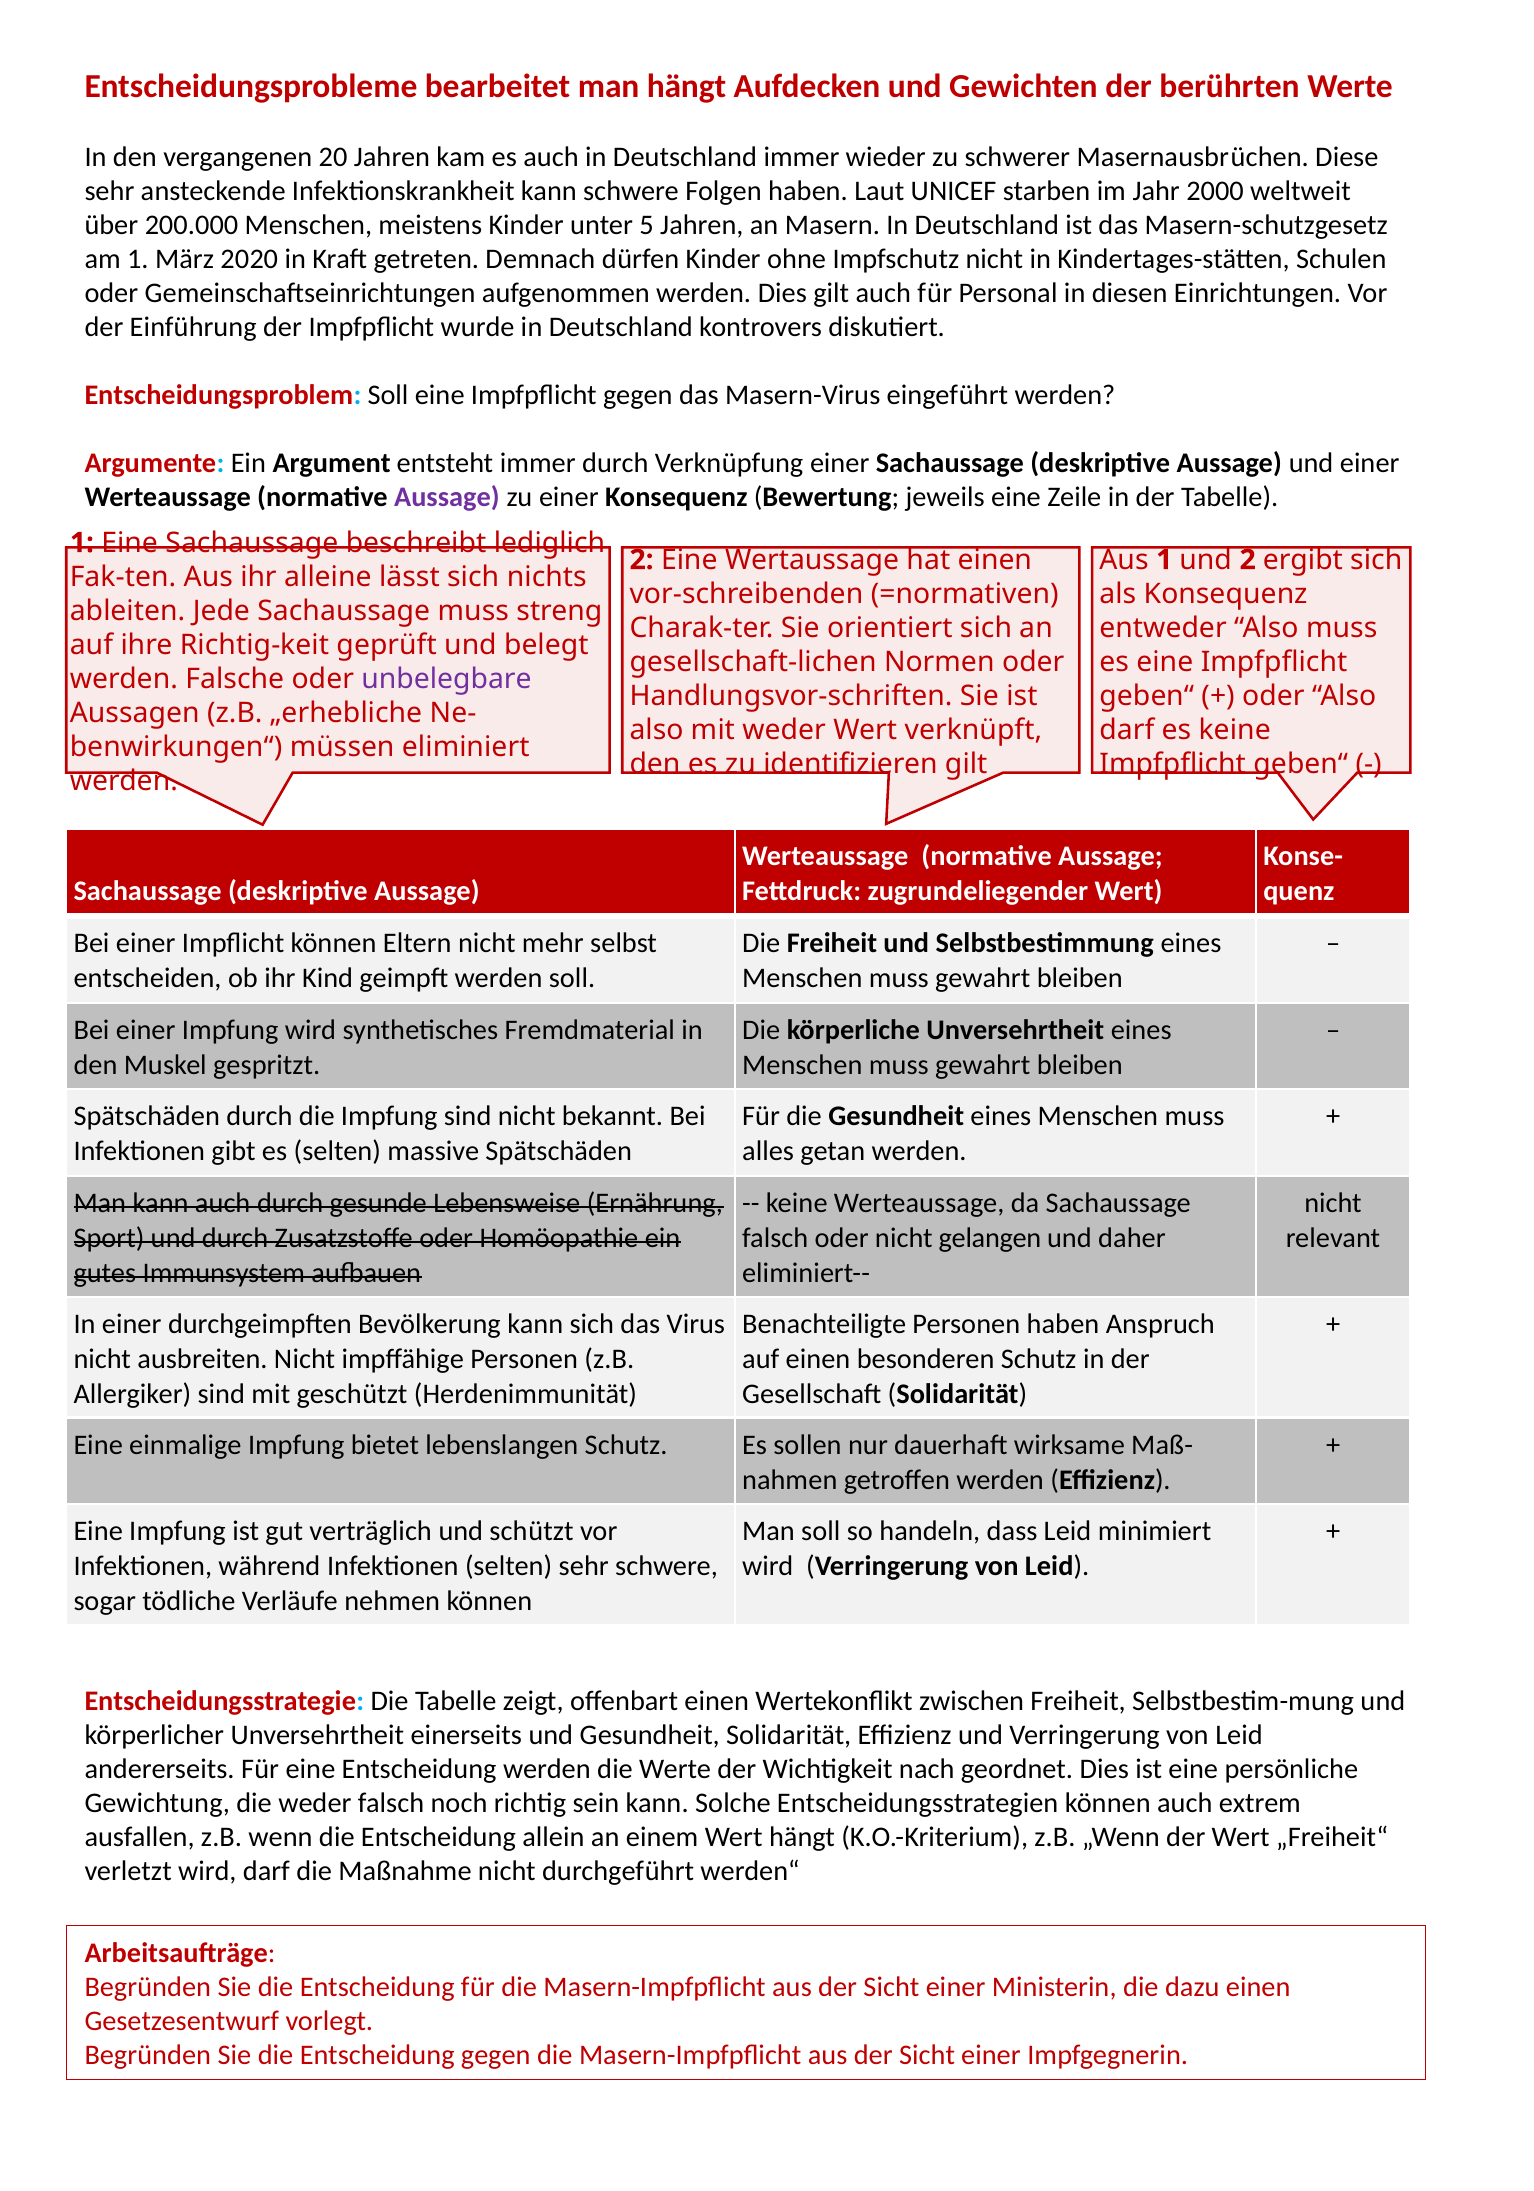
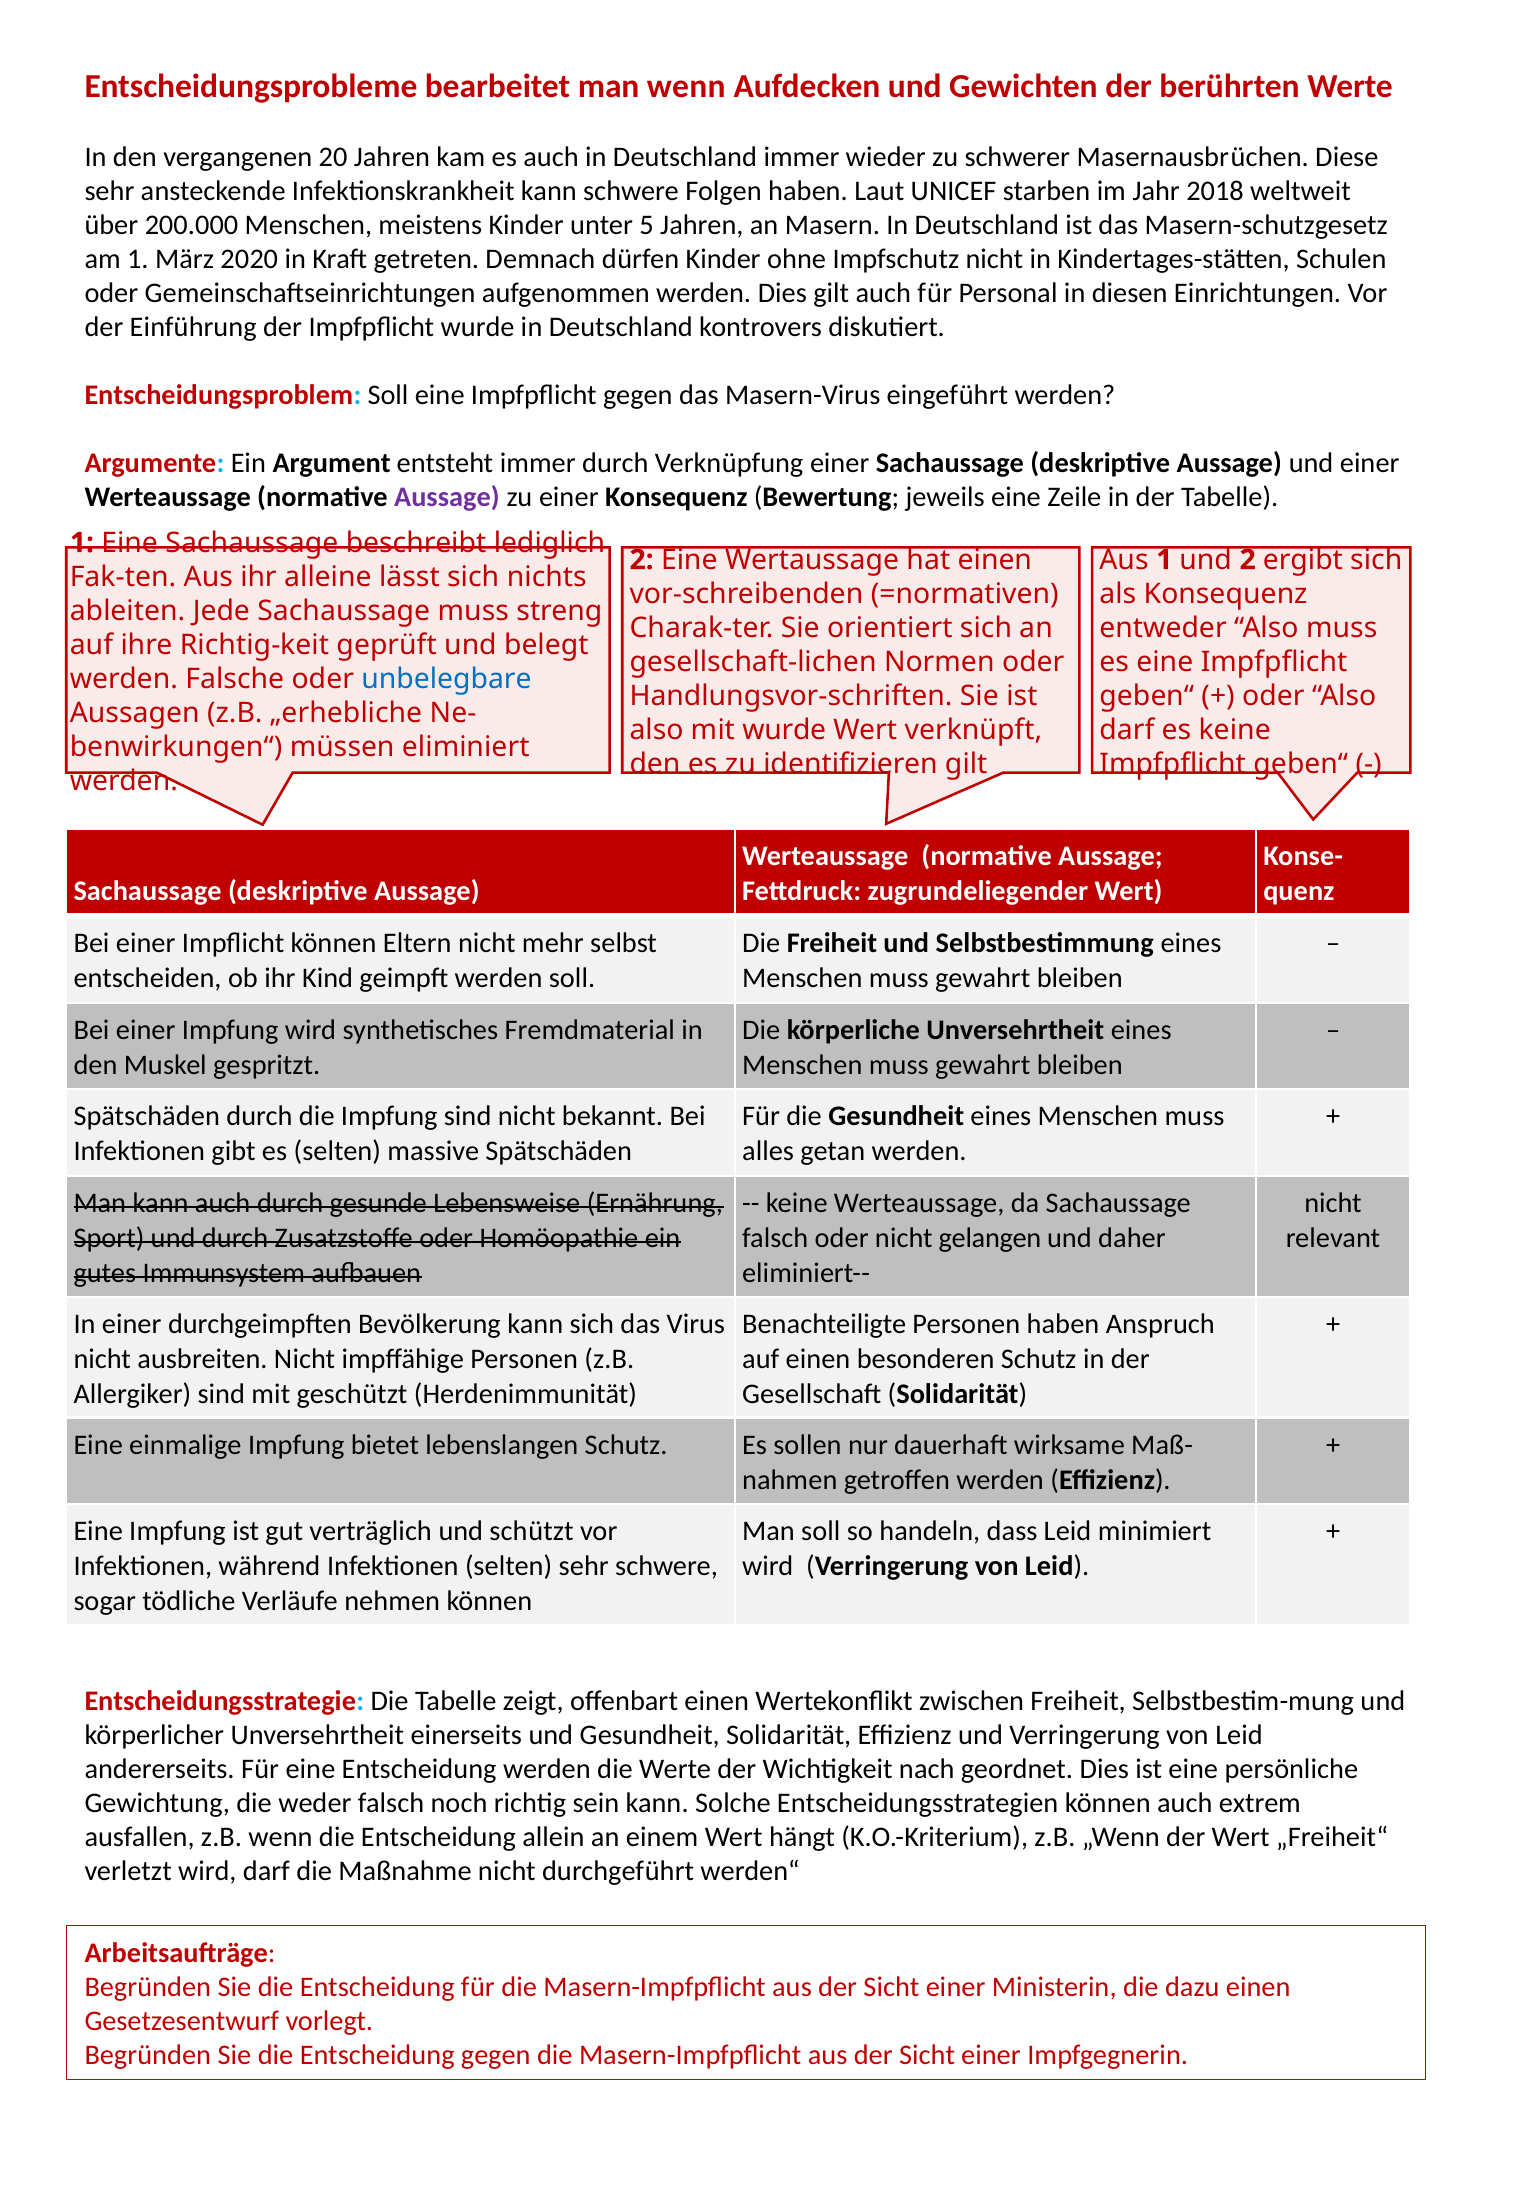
man hängt: hängt -> wenn (686, 86)
2000: 2000 -> 2018 (1215, 191)
unbelegbare colour: purple -> blue (447, 679)
mit weder: weder -> wurde (784, 730)
